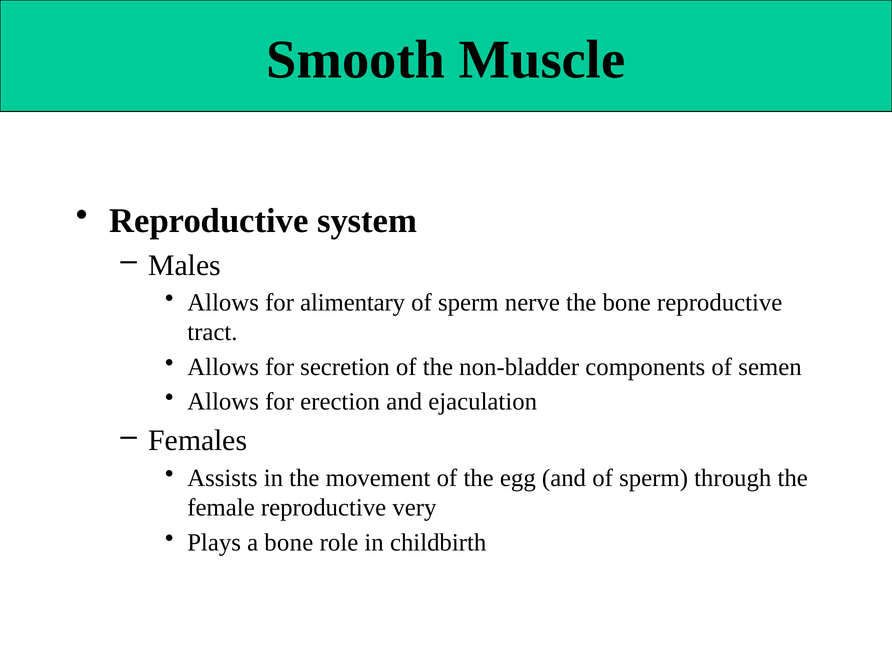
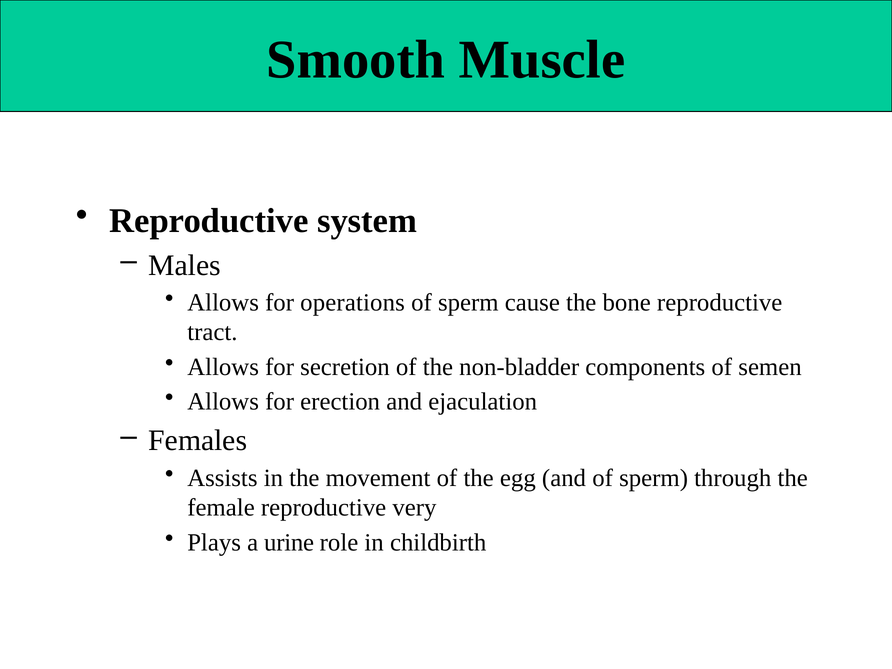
alimentary: alimentary -> operations (353, 303)
nerve: nerve -> cause (532, 303)
a bone: bone -> urine (289, 542)
